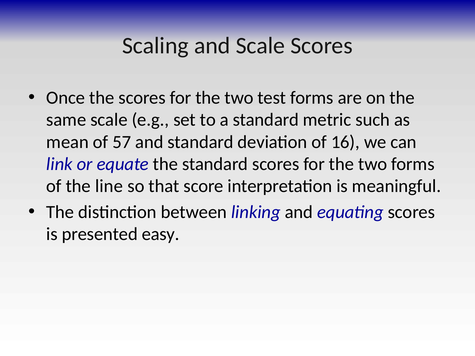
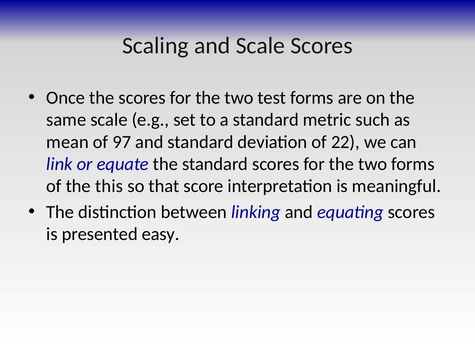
57: 57 -> 97 (122, 142)
16: 16 -> 22 (345, 142)
line: line -> this (109, 186)
